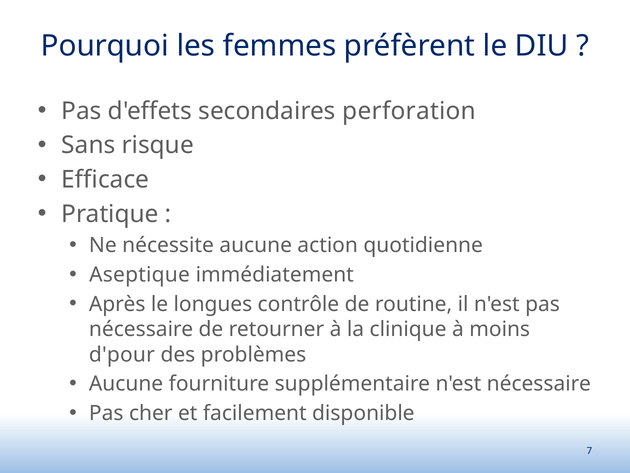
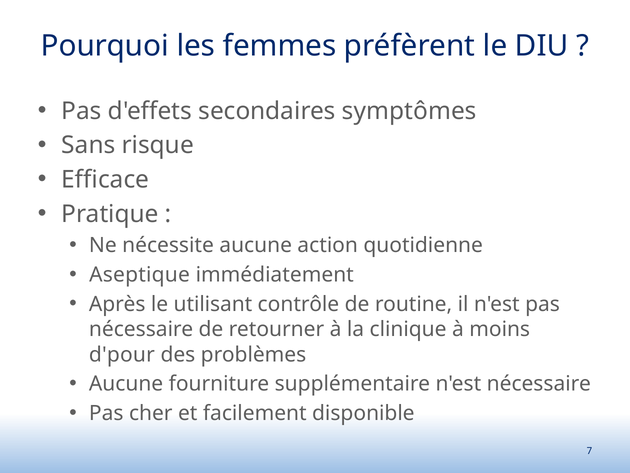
perforation: perforation -> symptômes (409, 111)
longues: longues -> utilisant (213, 304)
